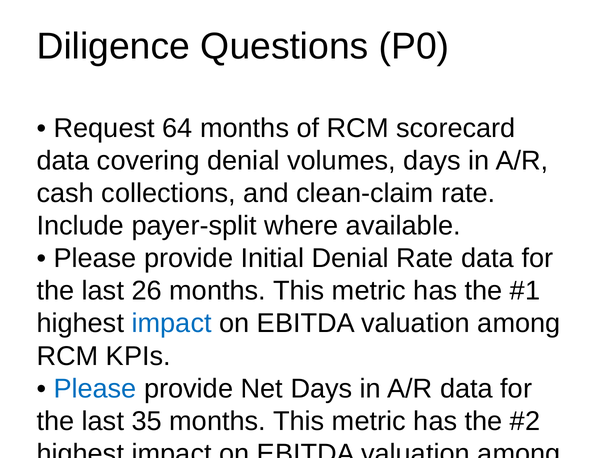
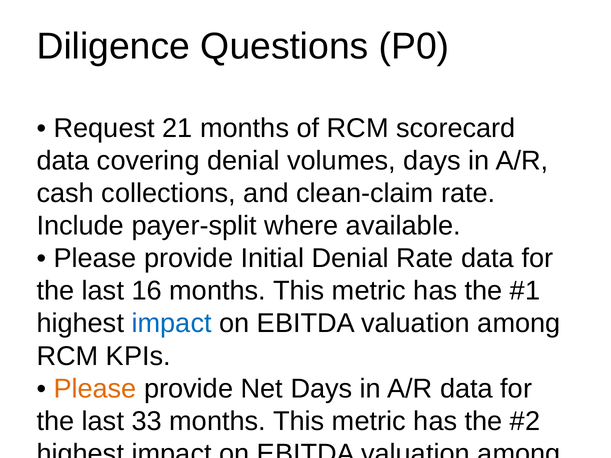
64: 64 -> 21 (177, 128)
26: 26 -> 16 (147, 291)
Please colour: blue -> orange (95, 389)
35: 35 -> 33 (147, 421)
